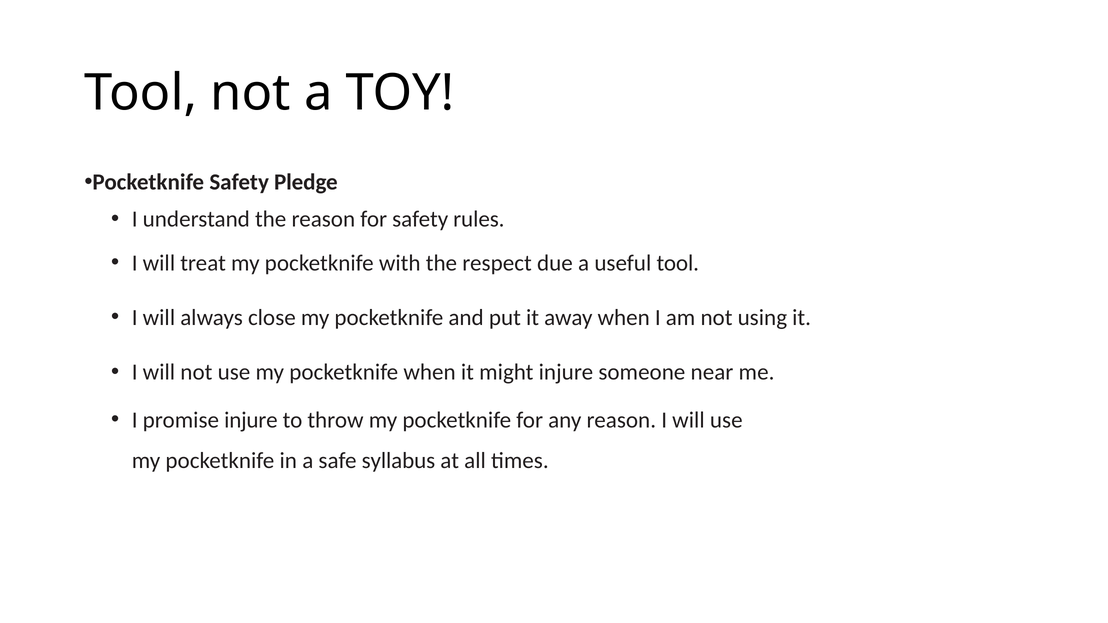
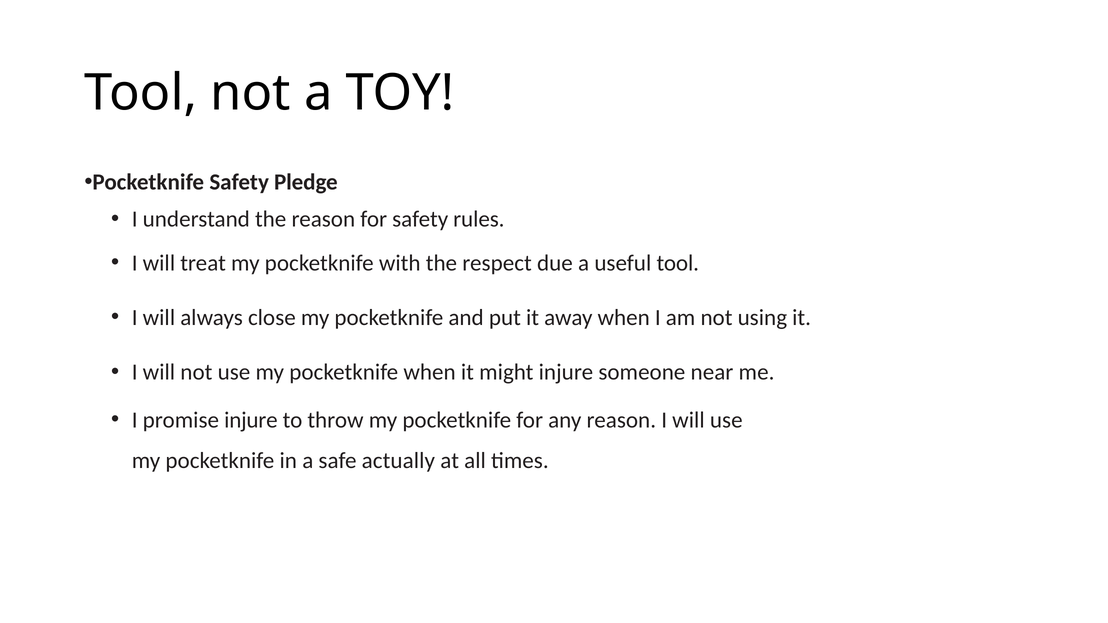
syllabus: syllabus -> actually (398, 461)
